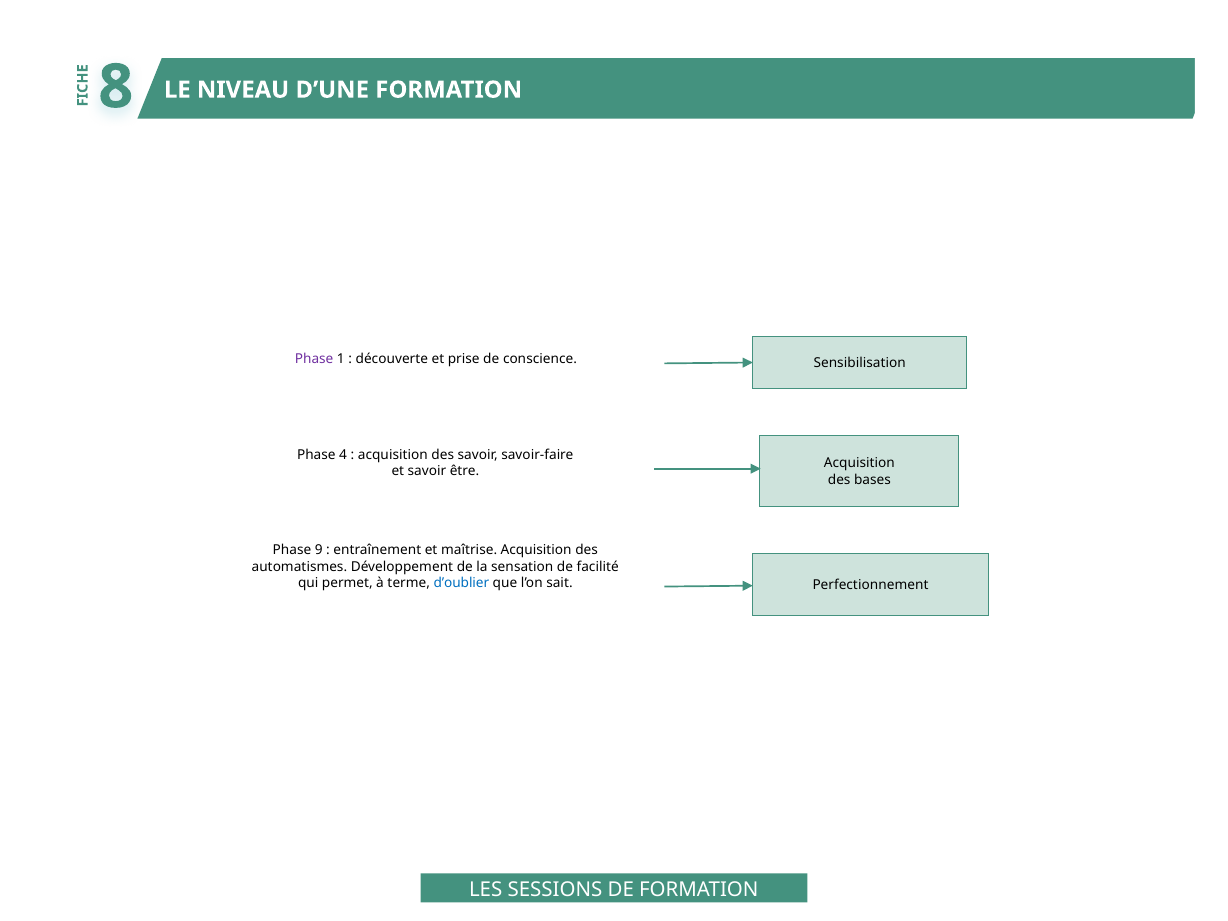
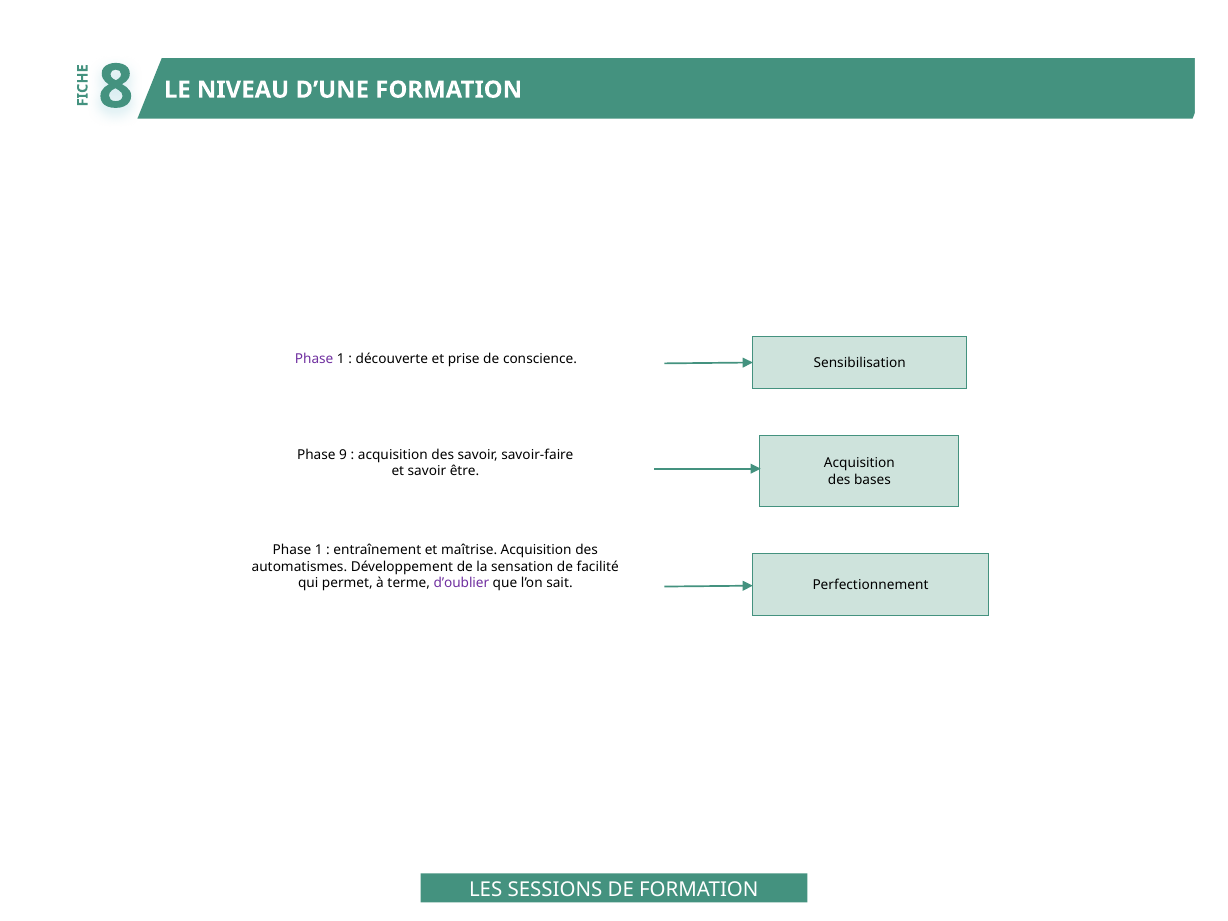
4: 4 -> 9 (343, 455)
9: 9 -> 1 (319, 550)
d’oublier colour: blue -> purple (461, 583)
